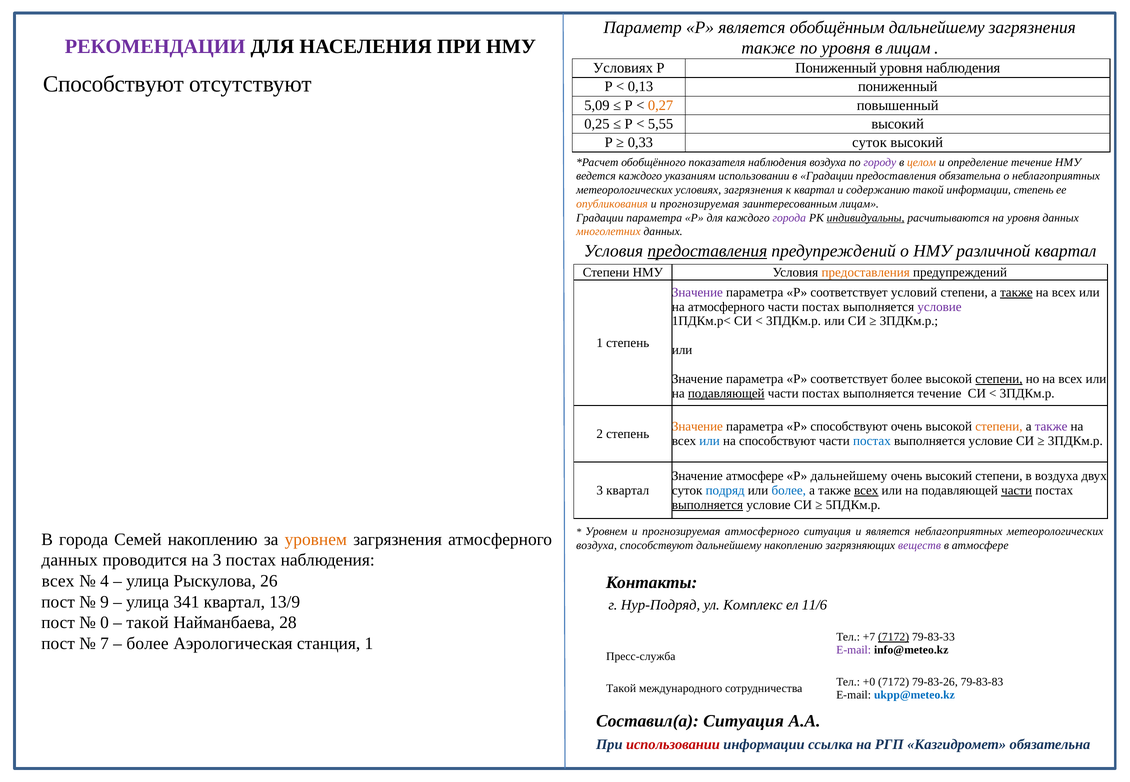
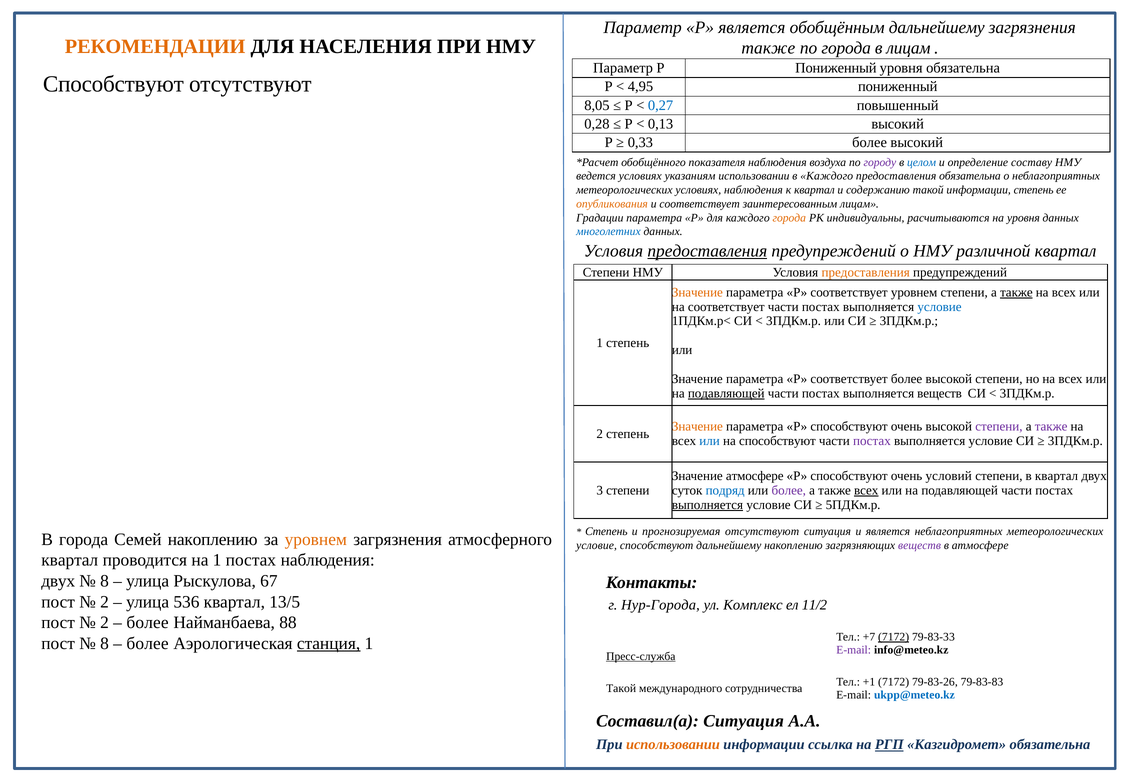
РЕКОМЕНДАЦИИ colour: purple -> orange (155, 47)
по уровня: уровня -> города (846, 48)
Условиях: Условиях -> Параметр (623, 68)
уровня наблюдения: наблюдения -> обязательна (963, 68)
0,13: 0,13 -> 4,95 (641, 87)
5,09: 5,09 -> 8,05 (597, 105)
0,27 colour: orange -> blue (661, 105)
0,25: 0,25 -> 0,28 (597, 124)
5,55: 5,55 -> 0,13 (661, 124)
0,33 суток: суток -> более (870, 143)
целом colour: orange -> blue (922, 162)
определение течение: течение -> составу (1032, 162)
ведется каждого: каждого -> условиях (640, 176)
в Градации: Градации -> Каждого (827, 176)
условиях загрязнения: загрязнения -> наблюдения (753, 190)
прогнозируемая: прогнозируемая -> соответствует (700, 204)
города colour: purple -> orange (789, 218)
индивидуальны underline: present -> none (866, 218)
многолетних colour: orange -> blue (608, 232)
Значение colour: purple -> orange (697, 292)
соответствует условий: условий -> уровнем (914, 292)
на атмосферного: атмосферного -> соответствует (726, 307)
условие colour: purple -> blue (940, 307)
степени underline: present -> none (999, 379)
выполняется течение: течение -> веществ (940, 394)
степени colour: orange -> purple (999, 427)
постах colour: blue -> purple (872, 441)
дальнейшему: дальнейшему -> способствуют (849, 476)
очень высокий: высокий -> условий (949, 476)
в воздуха: воздуха -> квартал (1057, 476)
3 квартал: квартал -> степени (628, 491)
более colour: blue -> purple (789, 491)
части underline: present -> none (1017, 491)
Уровнем: Уровнем -> Степень (606, 532)
прогнозируемая атмосферного: атмосферного -> отсутствуют (762, 532)
воздуха: воздуха -> условие (597, 545)
данных: данных -> квартал (70, 560)
на 3: 3 -> 1 (217, 560)
всех: всех -> двух (58, 581)
4: 4 -> 8 (104, 581)
26: 26 -> 67 (269, 581)
9: 9 -> 2 (104, 602)
341: 341 -> 536 (186, 602)
13/9: 13/9 -> 13/5 (285, 602)
Нур-Подряд: Нур-Подряд -> Нур-Города (661, 605)
11/6: 11/6 -> 11/2 (814, 605)
0: 0 -> 2 (104, 623)
такой: такой -> более (148, 623)
28: 28 -> 88 (288, 623)
7: 7 -> 8 (104, 644)
станция underline: none -> present (329, 644)
Пресс-служба underline: none -> present (641, 657)
+0: +0 -> +1 (869, 682)
использовании colour: red -> orange (673, 745)
РГП underline: none -> present (889, 745)
